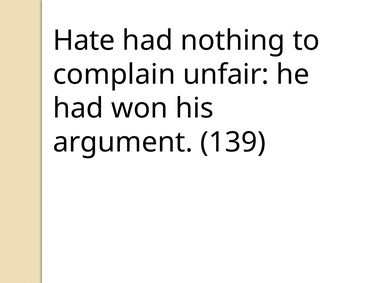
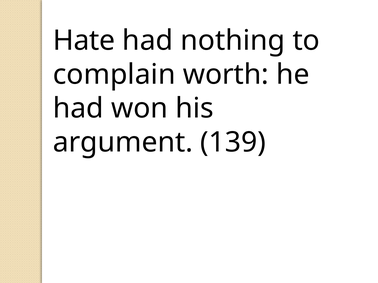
unfair: unfair -> worth (226, 75)
